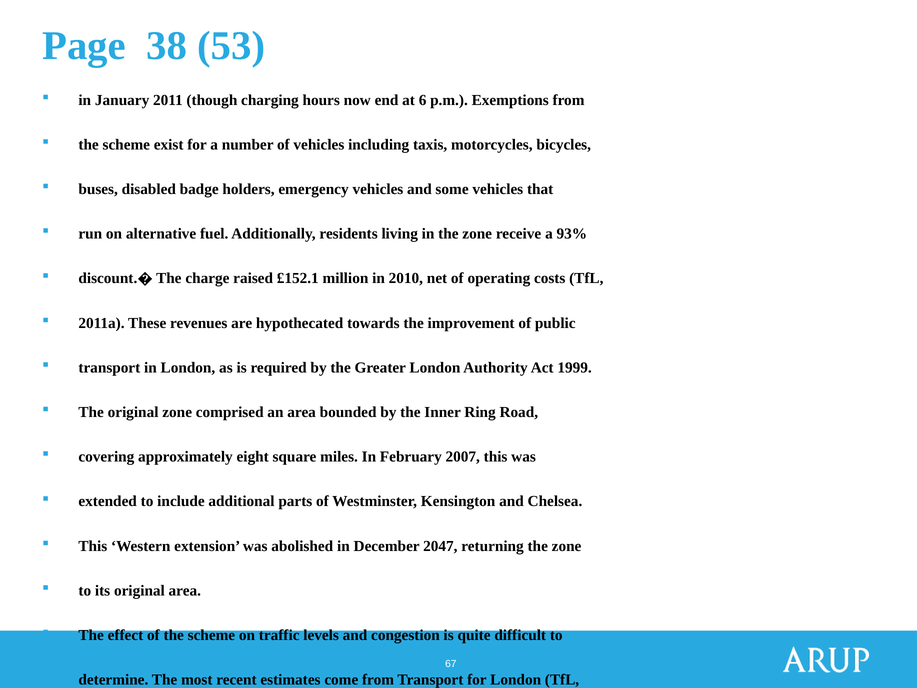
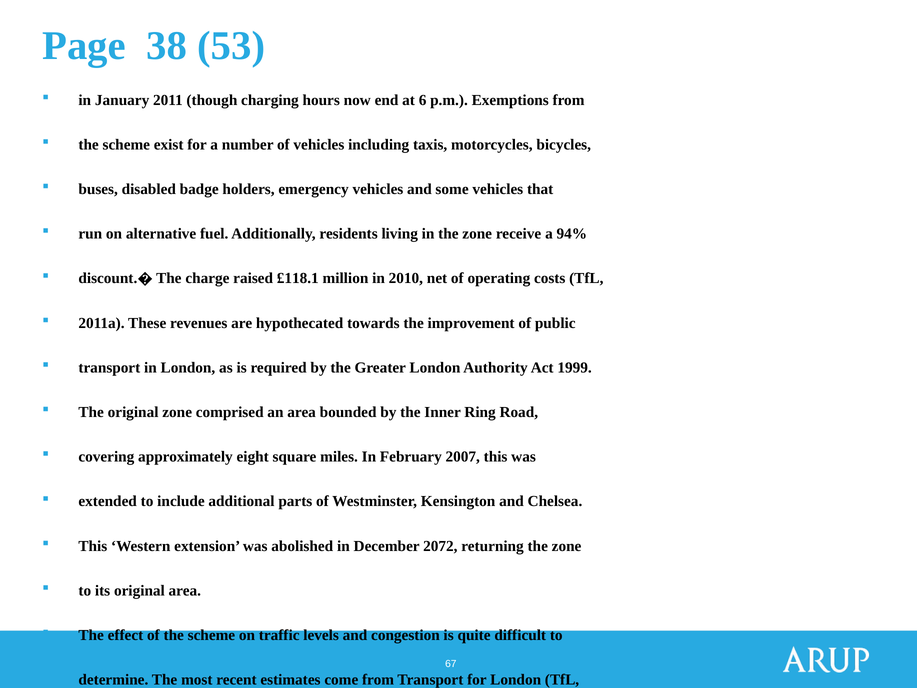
93%: 93% -> 94% (572, 234)
£152.1: £152.1 -> £118.1 (298, 278)
2047: 2047 -> 2072 (440, 546)
